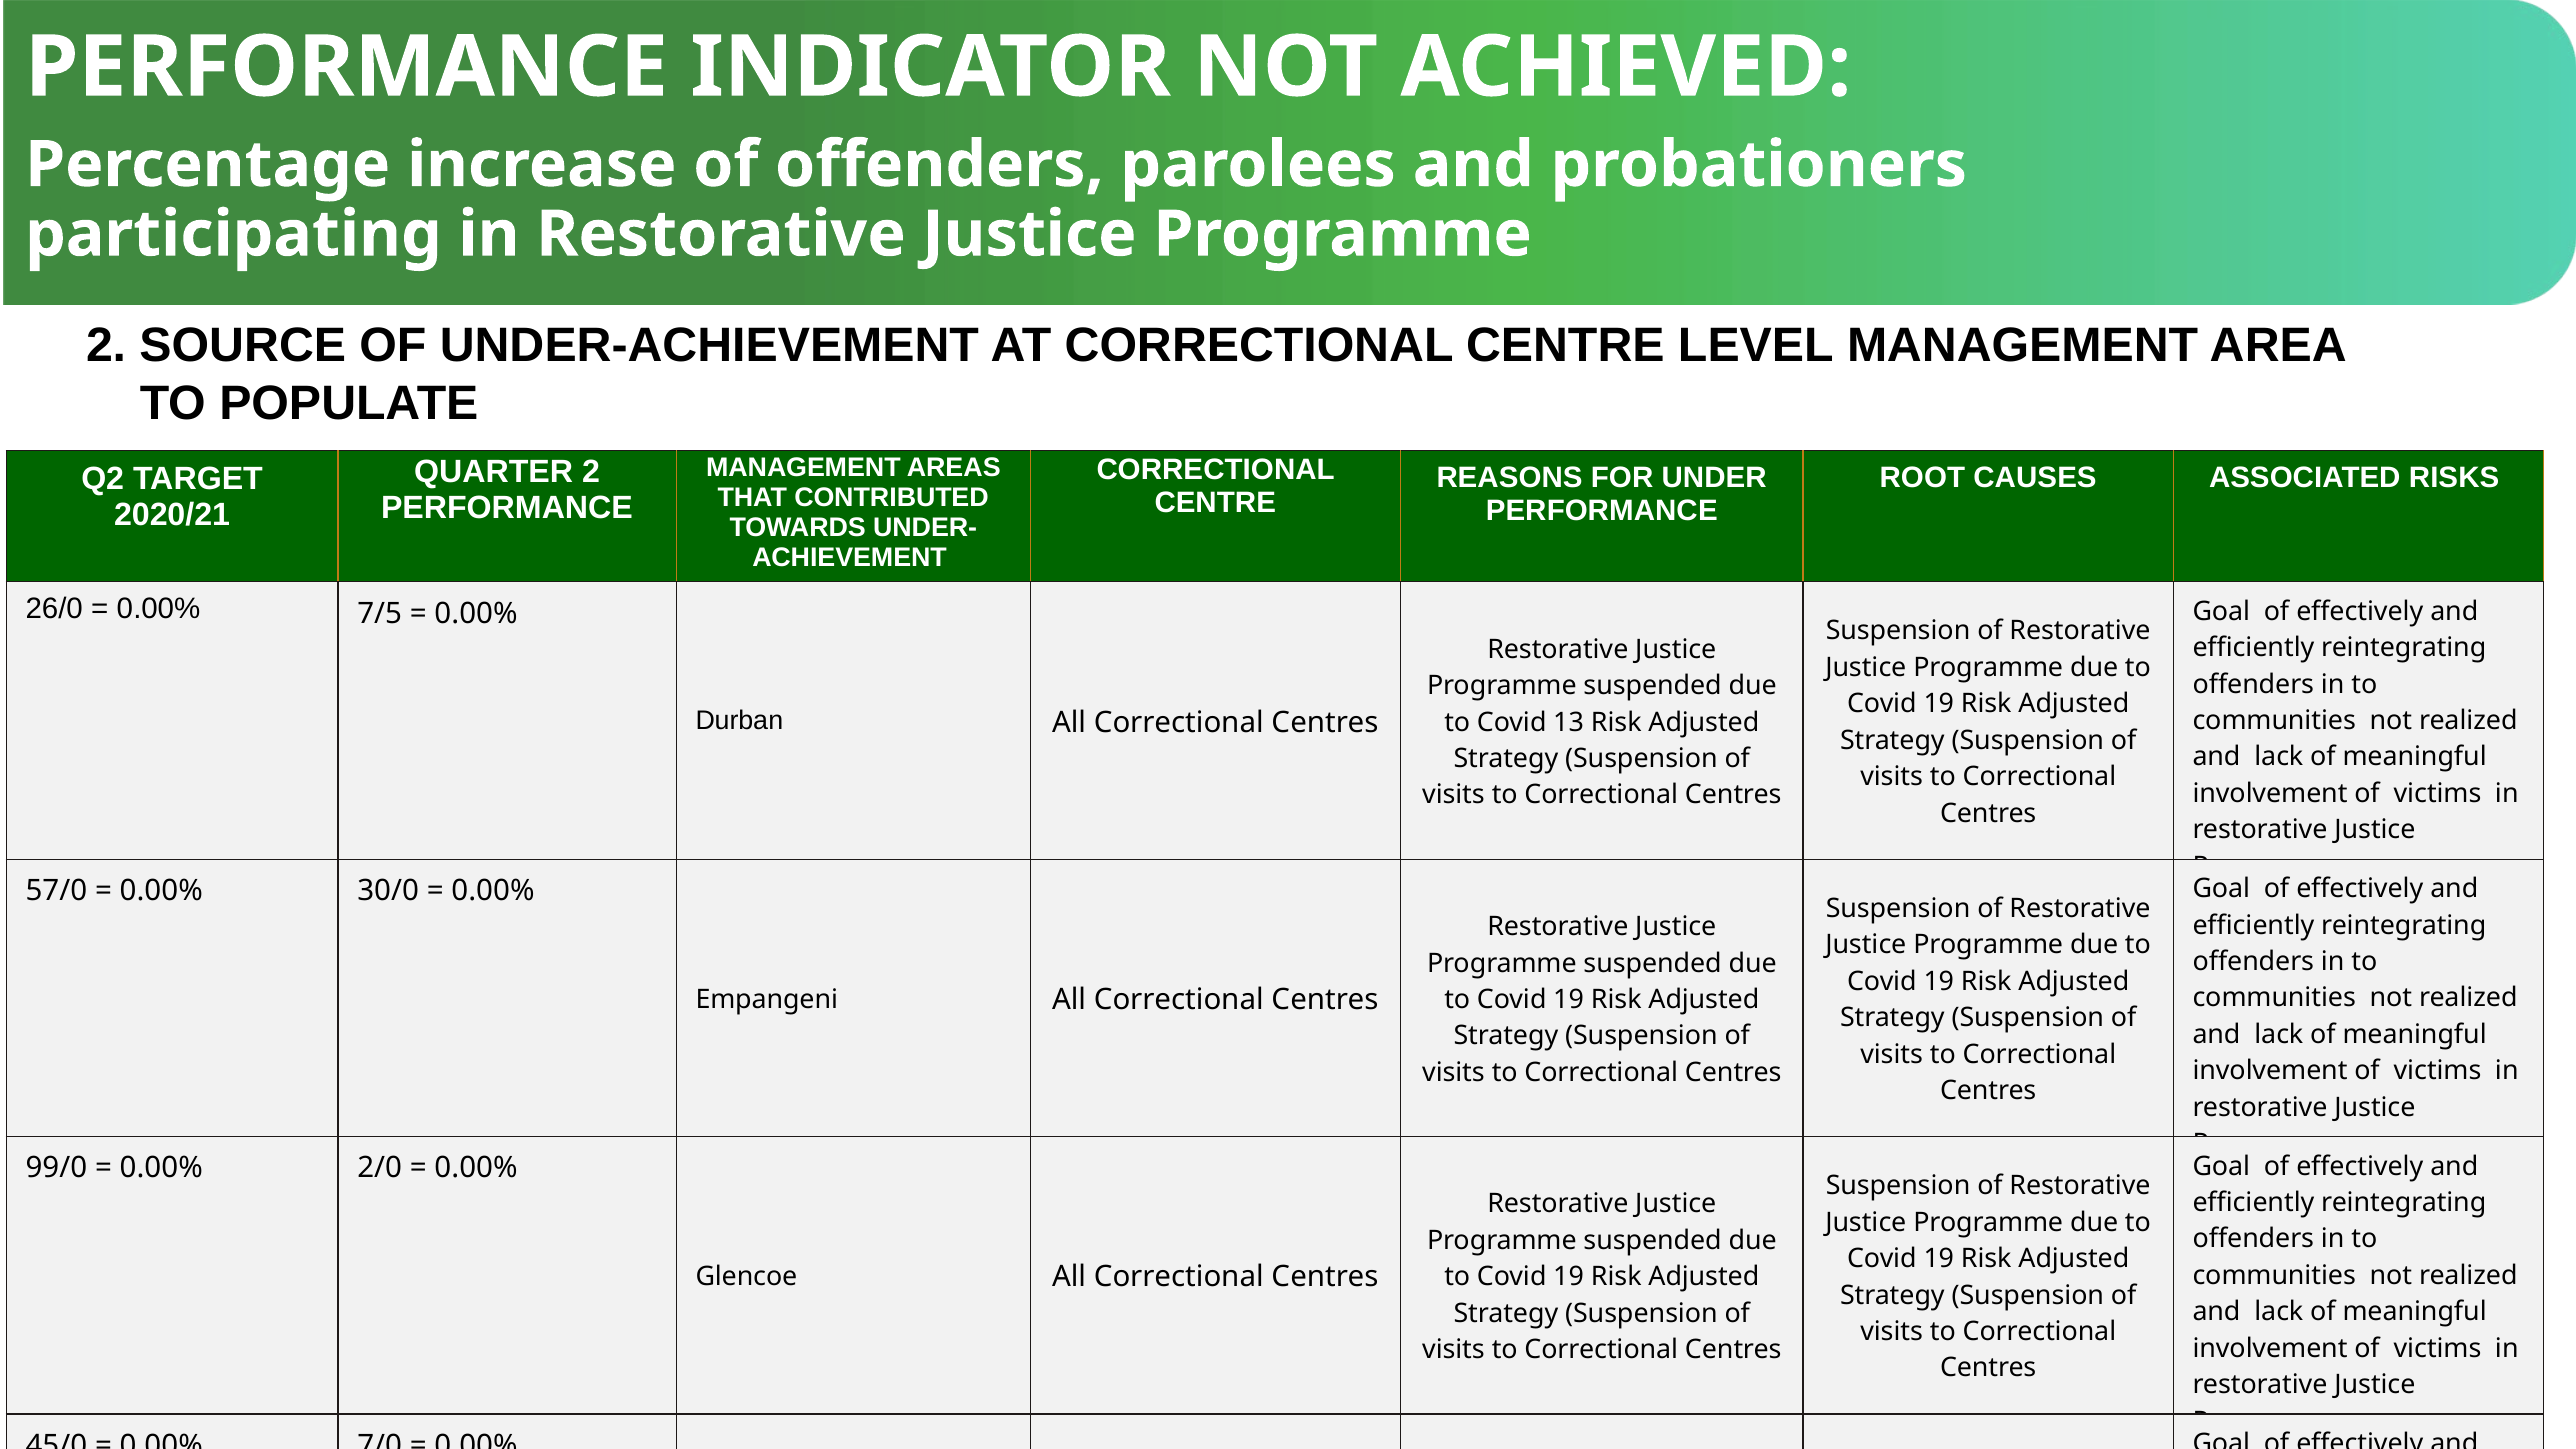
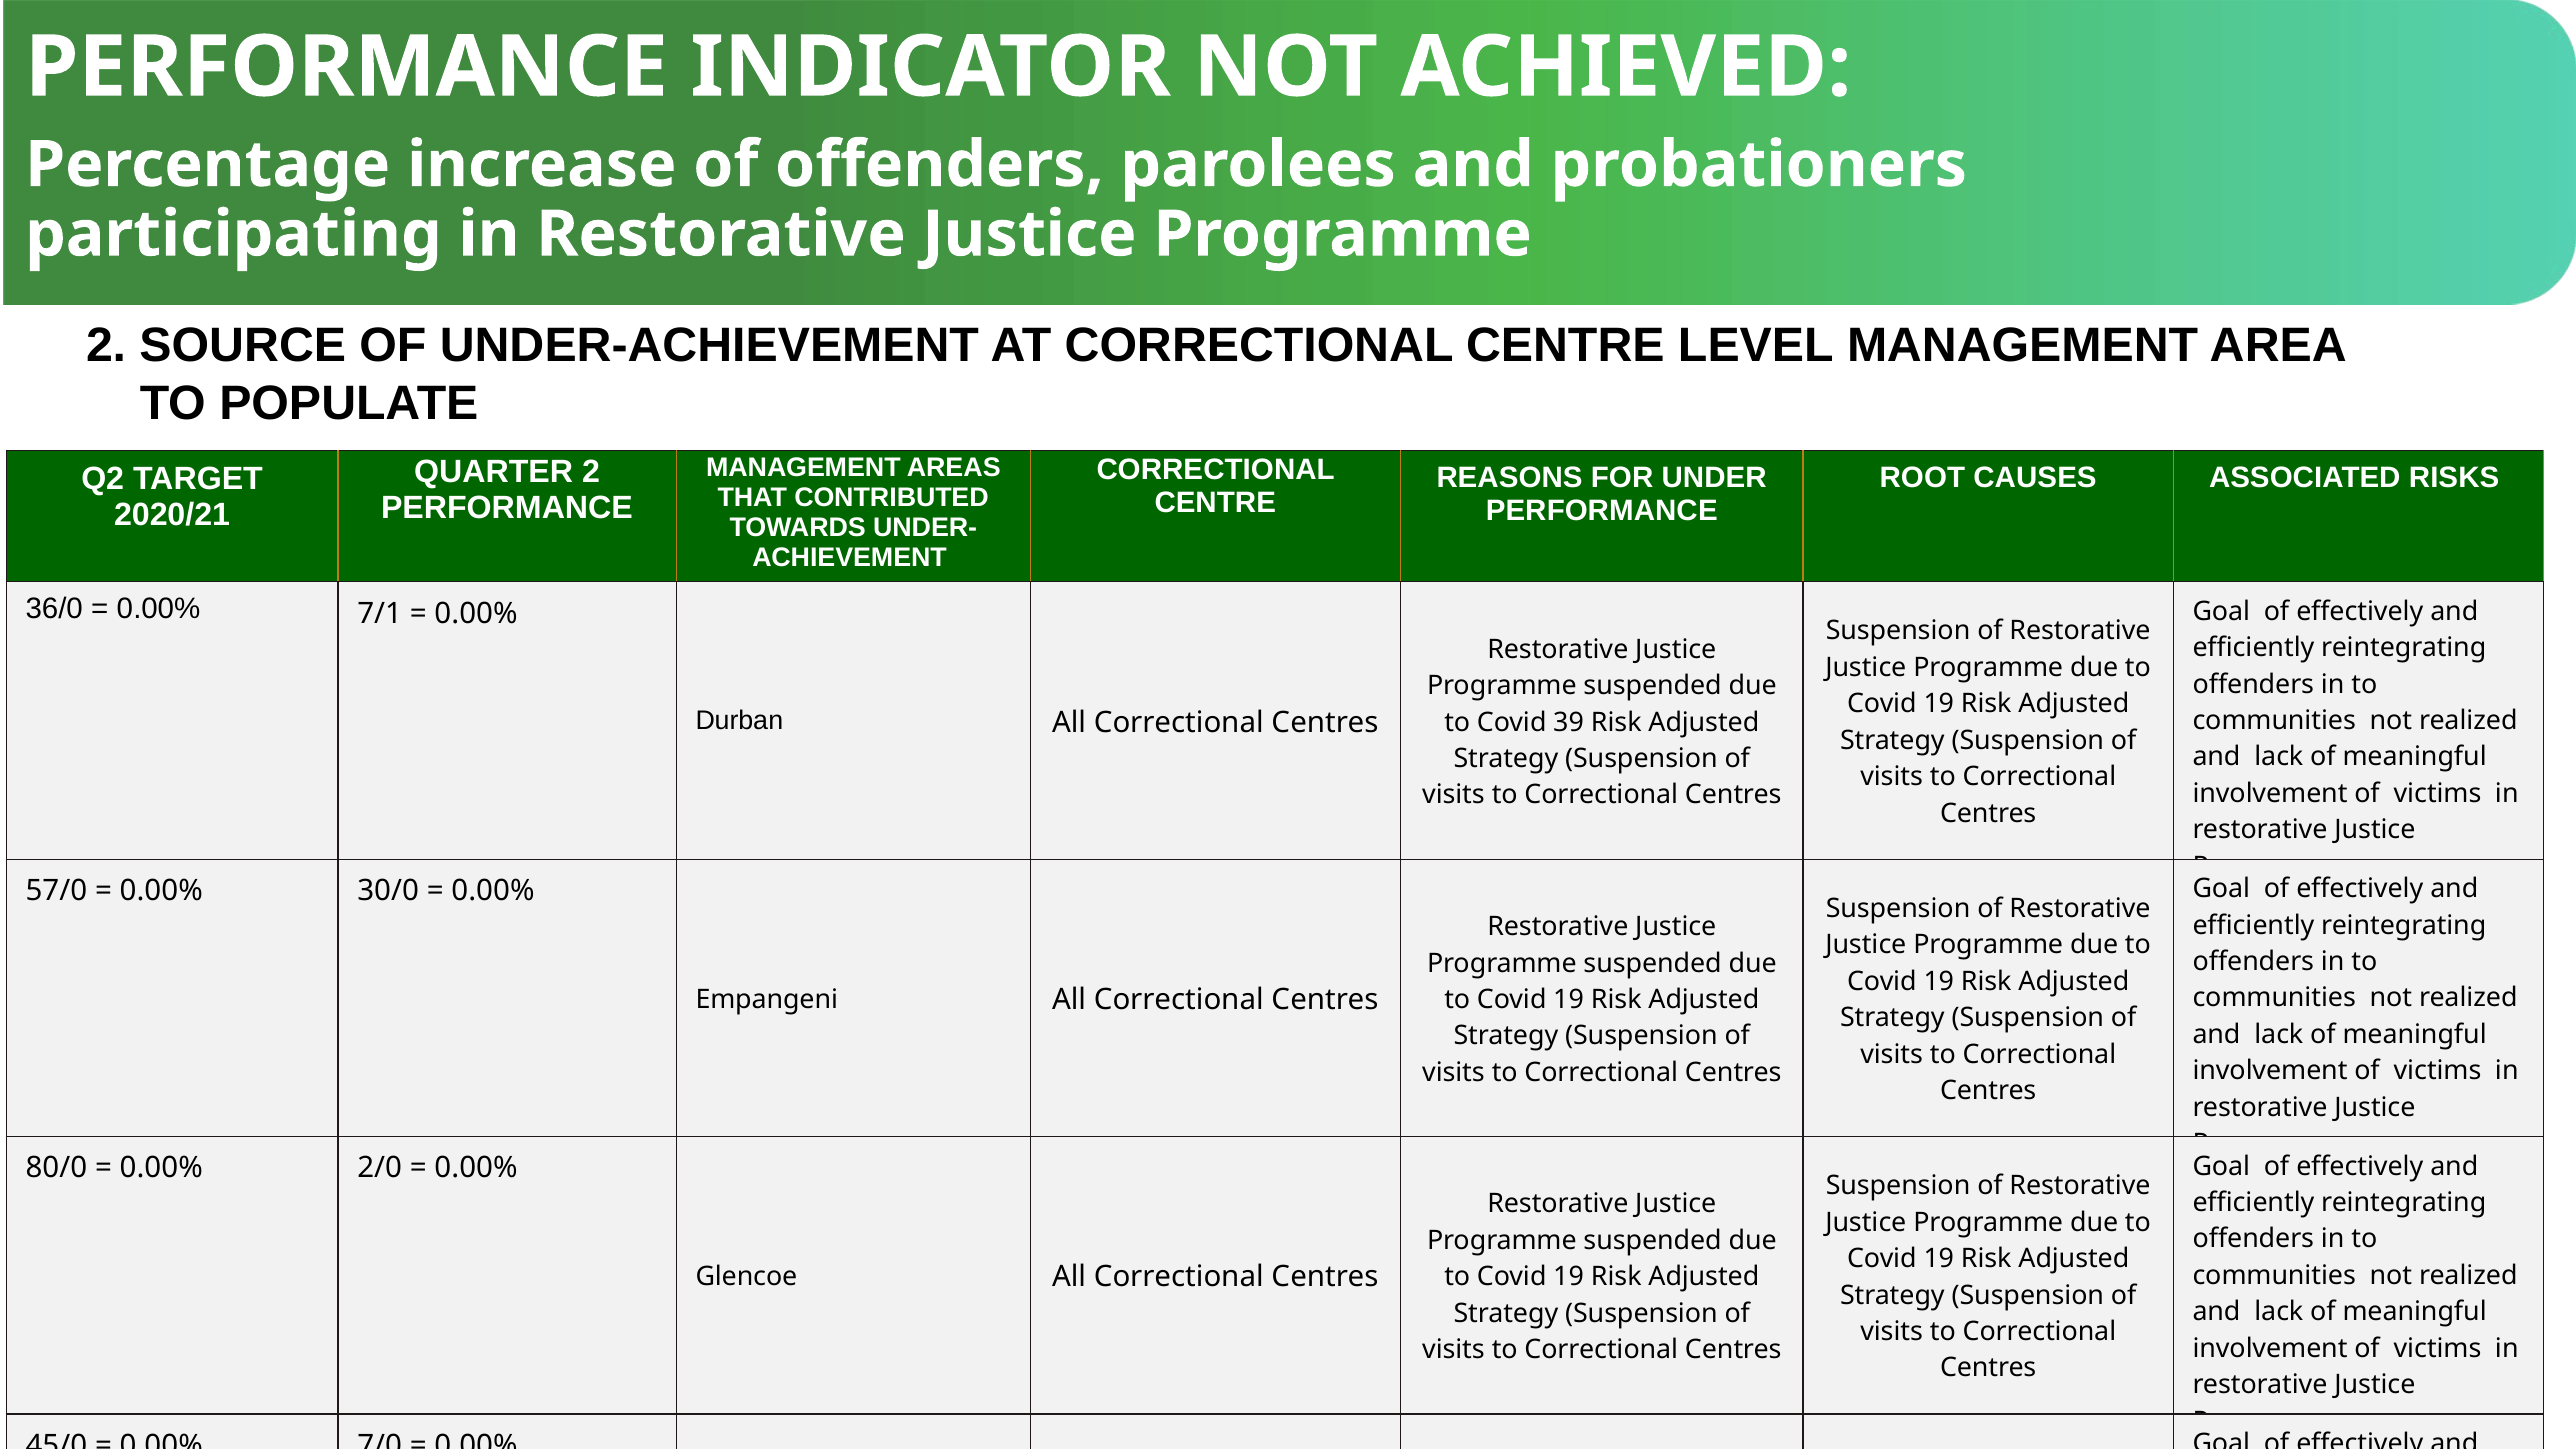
26/0: 26/0 -> 36/0 (54, 608)
7/5: 7/5 -> 7/1 (380, 613)
13: 13 -> 39 (1569, 722)
99/0: 99/0 -> 80/0 (56, 1168)
